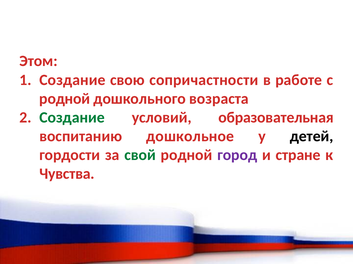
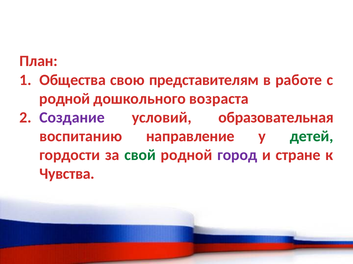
Этом: Этом -> План (39, 61)
Создание: Создание -> Общества (73, 80)
сопричастности: сопричастности -> представителям (204, 80)
Создание colour: green -> purple (72, 118)
дошкольное: дошкольное -> направление (190, 137)
детей colour: black -> green (312, 137)
